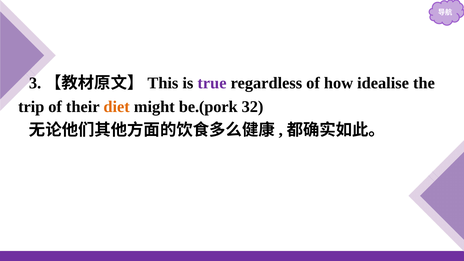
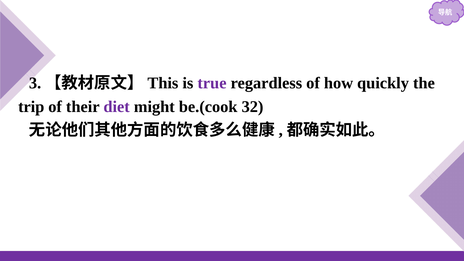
idealise: idealise -> quickly (383, 83)
diet colour: orange -> purple (117, 107)
be.(pork: be.(pork -> be.(cook (208, 107)
